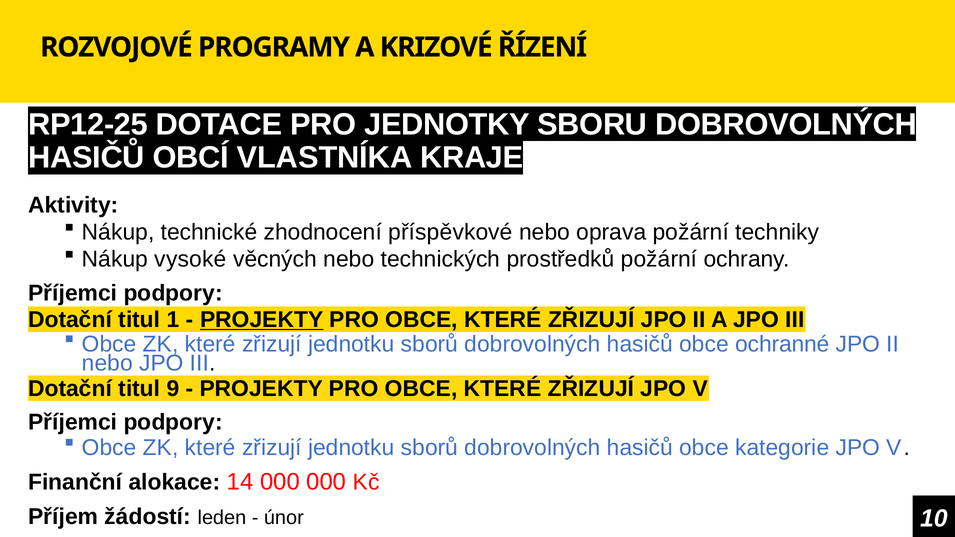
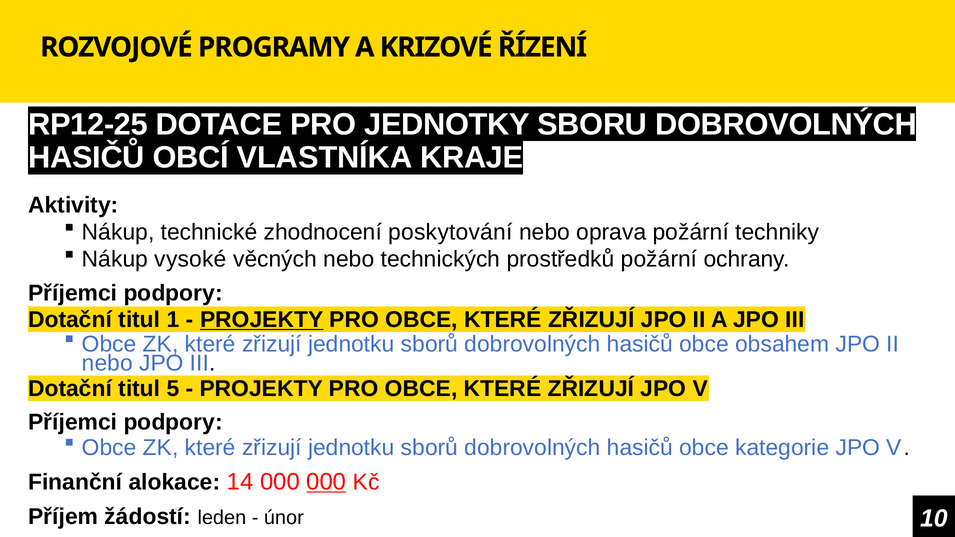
příspěvkové: příspěvkové -> poskytování (450, 232)
ochranné: ochranné -> obsahem (782, 344)
9: 9 -> 5 (173, 389)
000 underline: none -> present (326, 482)
